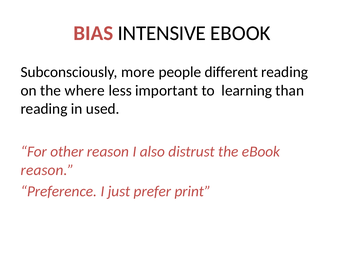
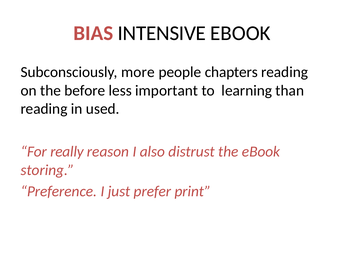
different: different -> chapters (231, 72)
where: where -> before (85, 91)
other: other -> really (67, 152)
reason: reason -> storing (47, 170)
